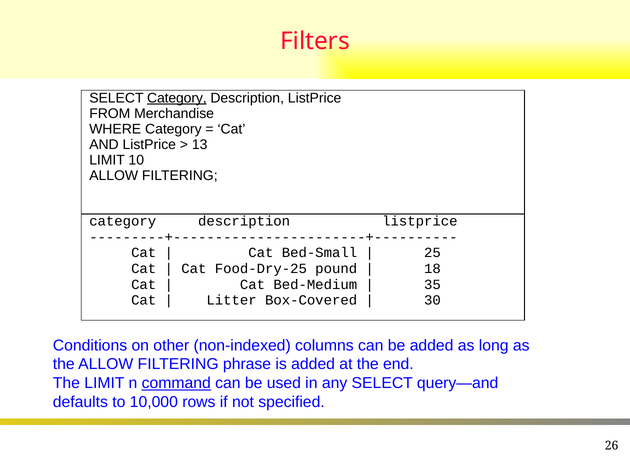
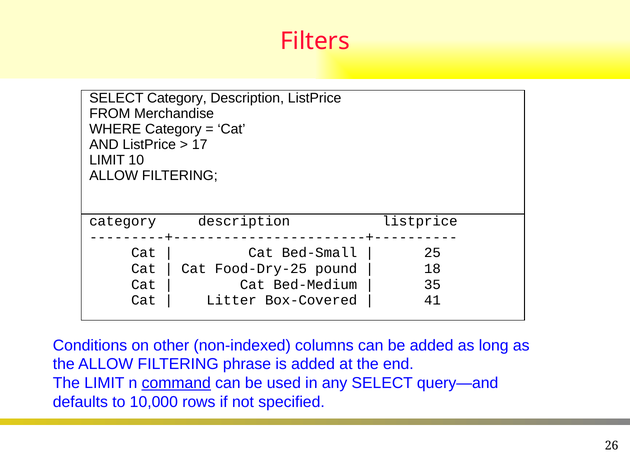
Category underline: present -> none (177, 98)
13: 13 -> 17 (200, 145)
30: 30 -> 41 (432, 301)
